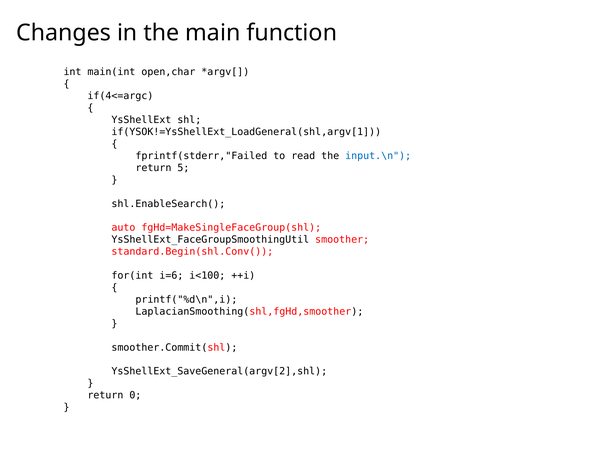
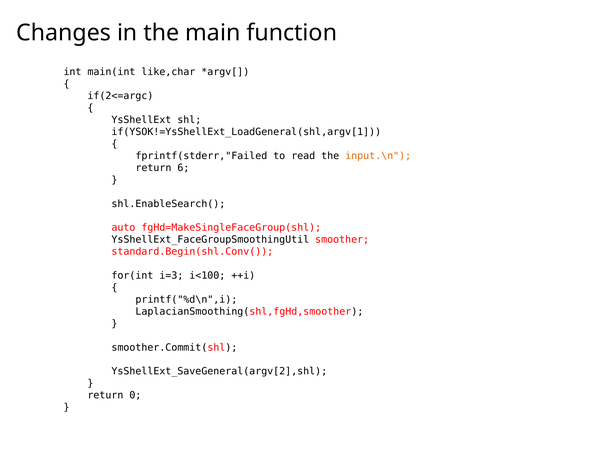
open,char: open,char -> like,char (168, 72)
if(4<=argc: if(4<=argc -> if(2<=argc (120, 96)
input.\n colour: blue -> orange (378, 156)
5: 5 -> 6 (183, 168)
i=6: i=6 -> i=3 (171, 275)
